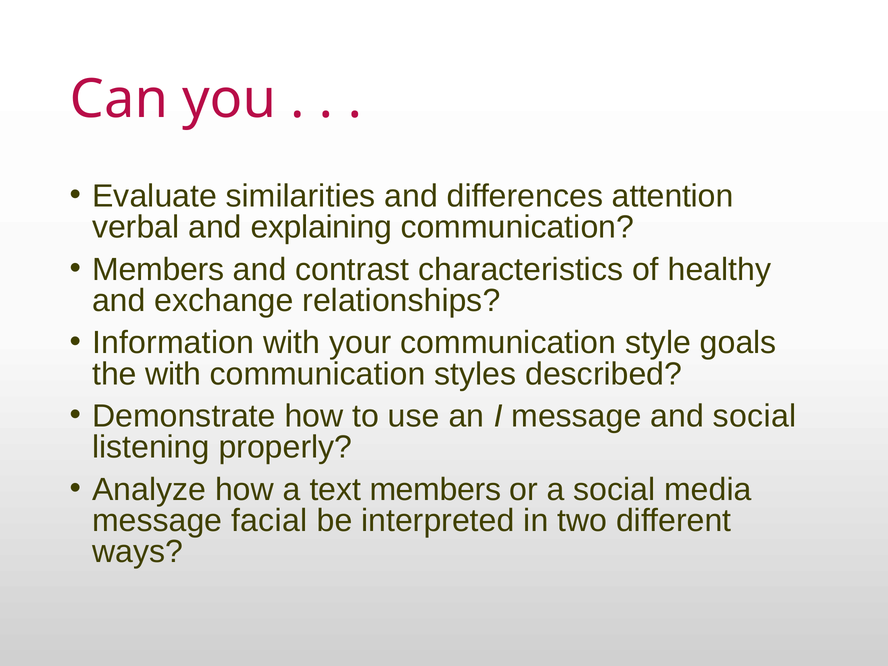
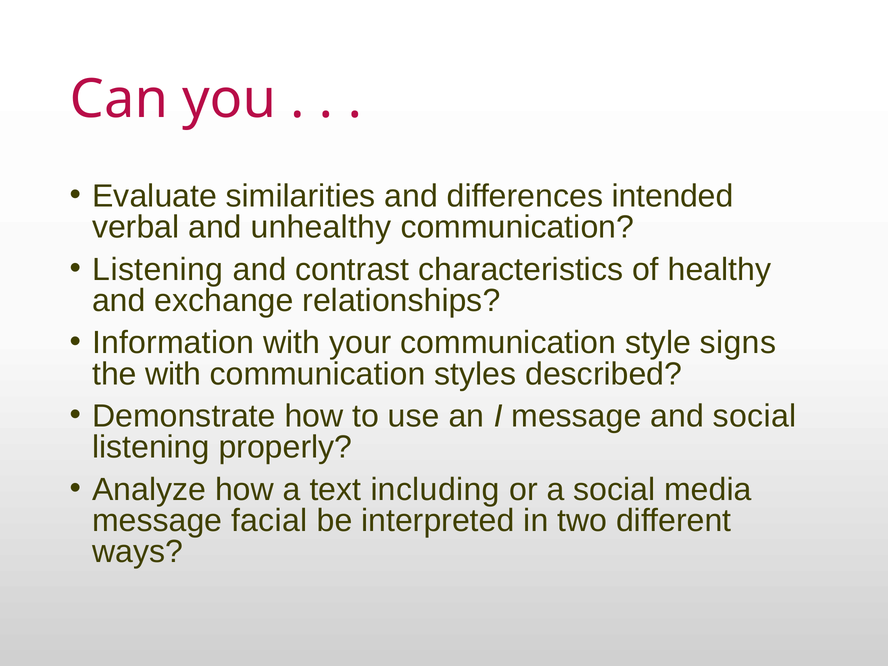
attention: attention -> intended (673, 196)
explaining: explaining -> unhealthy (321, 227)
Members: Members -> Listening (158, 269)
goals: goals -> signs (738, 343)
text members: members -> including (435, 490)
